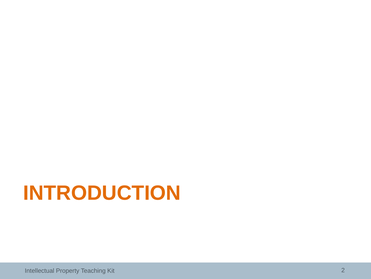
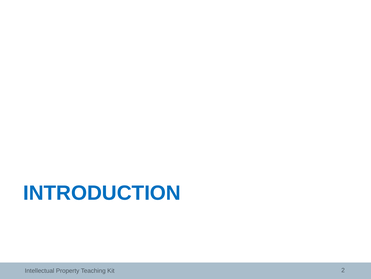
INTRODUCTION colour: orange -> blue (102, 193)
